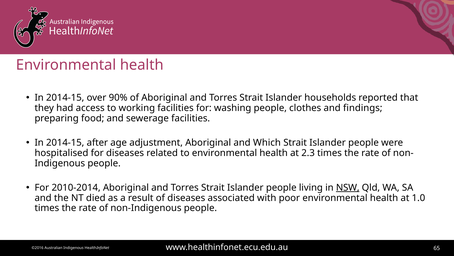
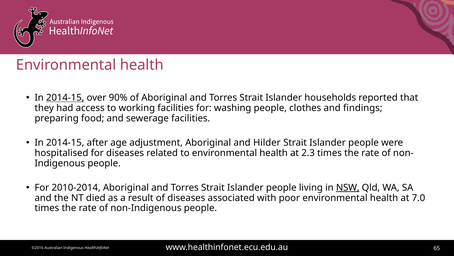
2014-15 underline: none -> present (65, 98)
Which: Which -> Hilder (267, 142)
1.0: 1.0 -> 7.0 (419, 197)
